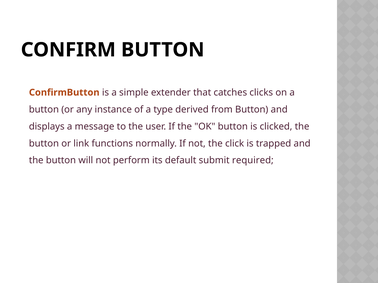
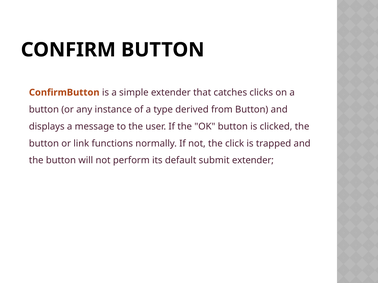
submit required: required -> extender (253, 161)
